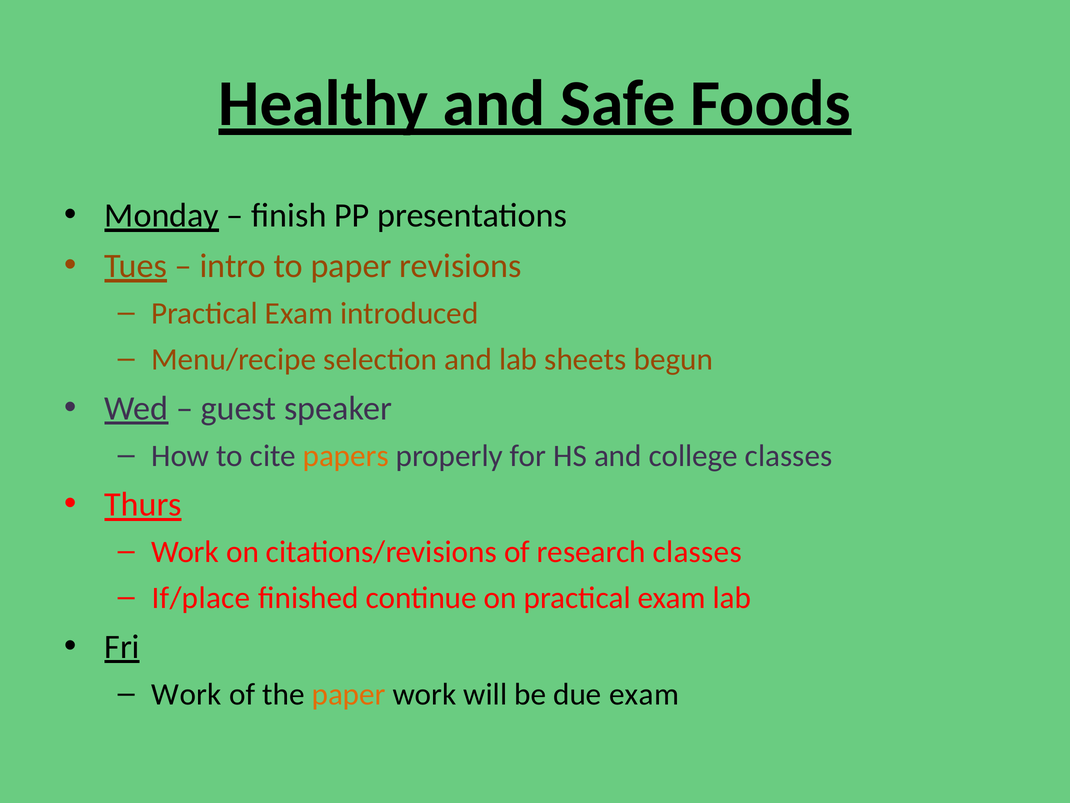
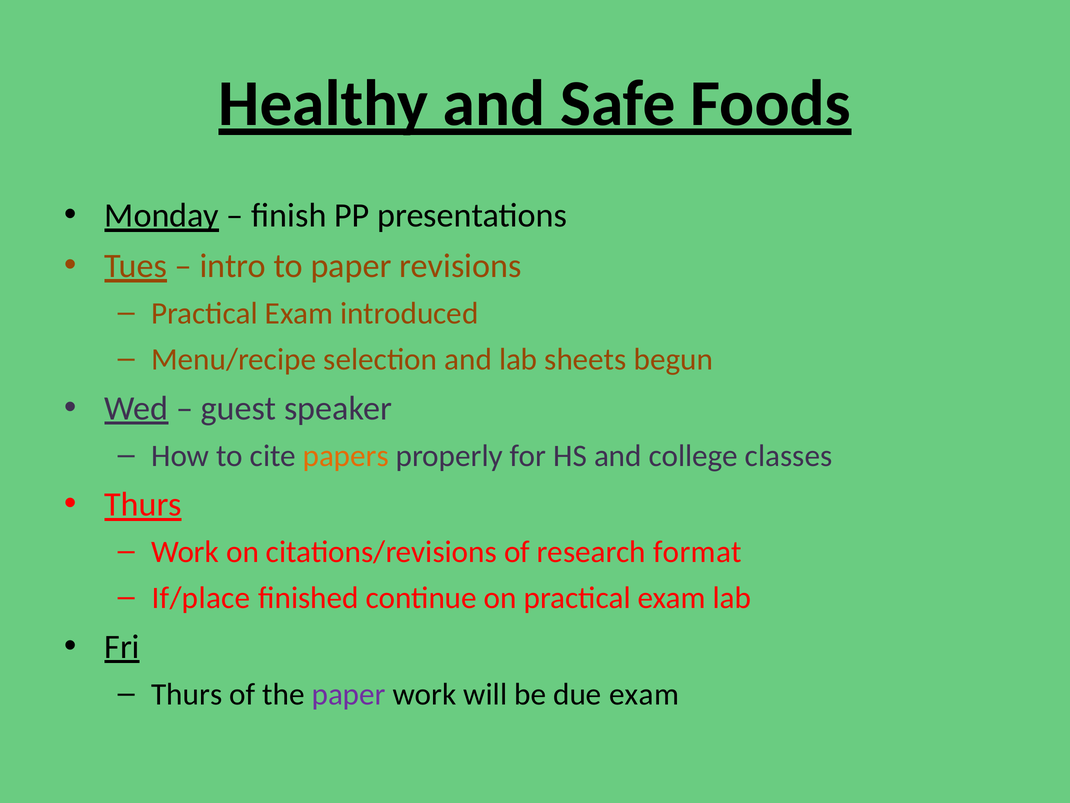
research classes: classes -> format (697, 552)
Work: Work -> Thurs (187, 694)
paper colour: orange -> purple (349, 694)
